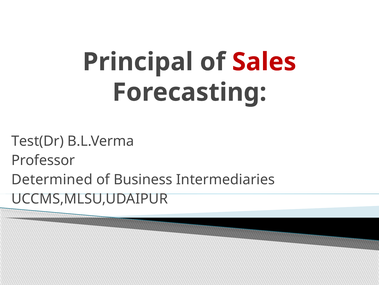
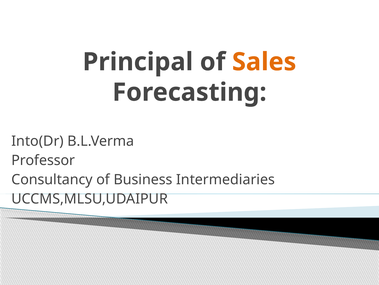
Sales colour: red -> orange (264, 62)
Test(Dr: Test(Dr -> Into(Dr (38, 141)
Determined: Determined -> Consultancy (52, 179)
